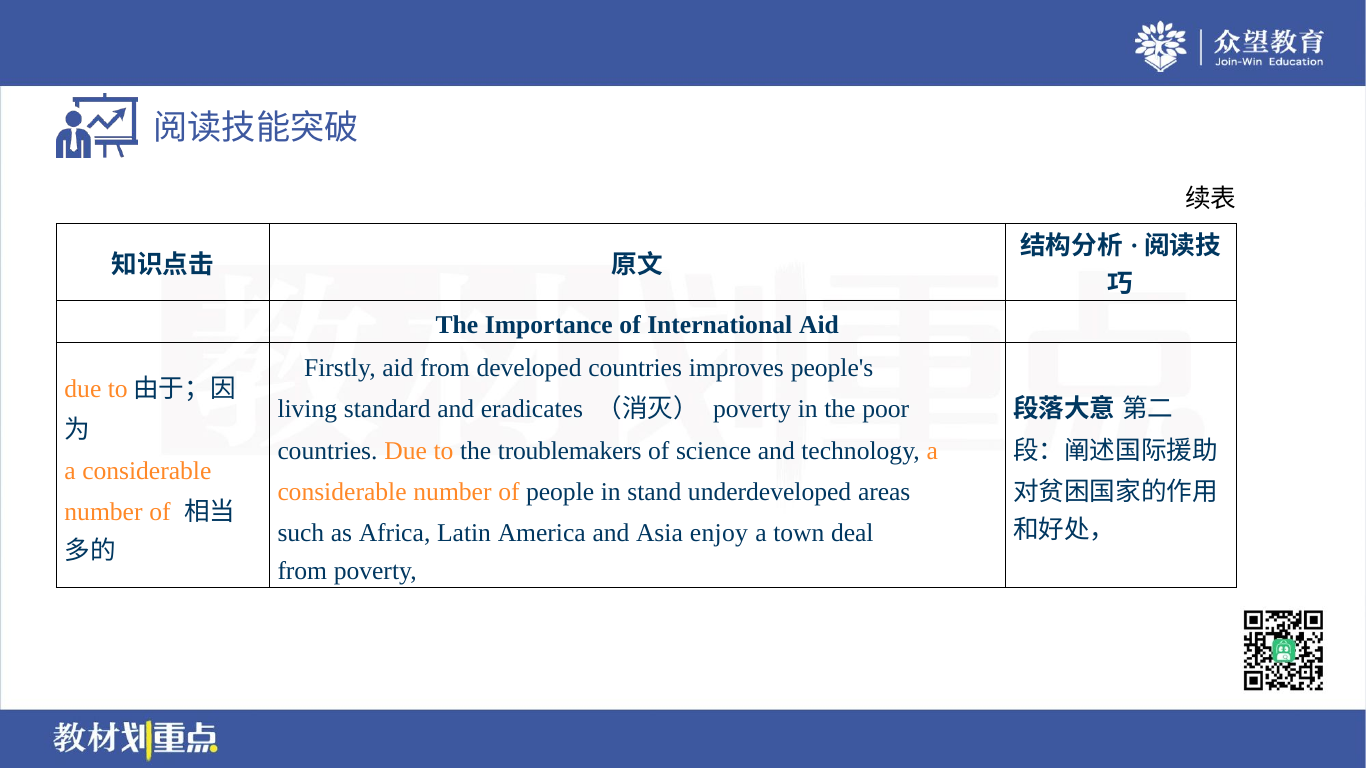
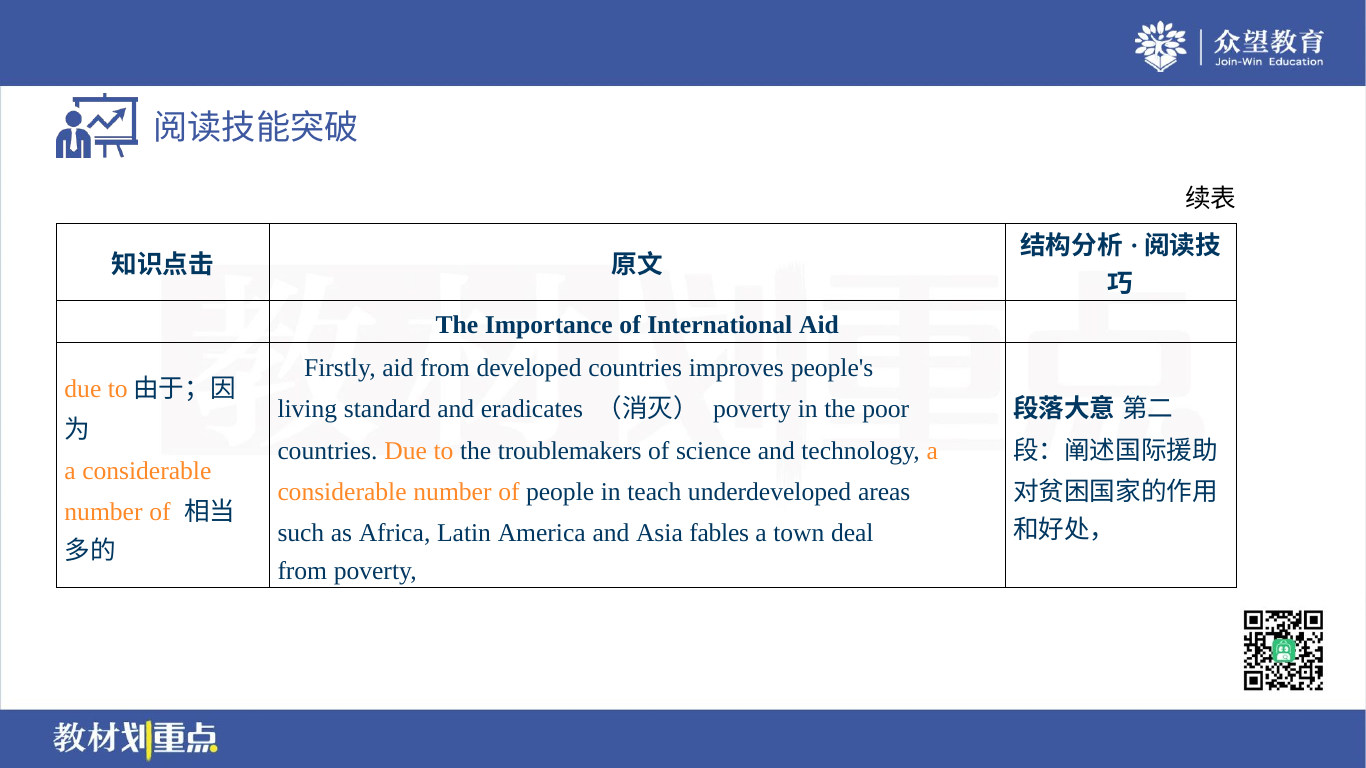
stand: stand -> teach (654, 492)
enjoy: enjoy -> fables (719, 533)
